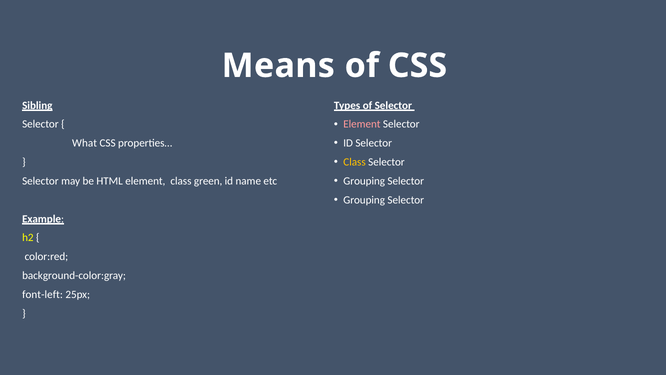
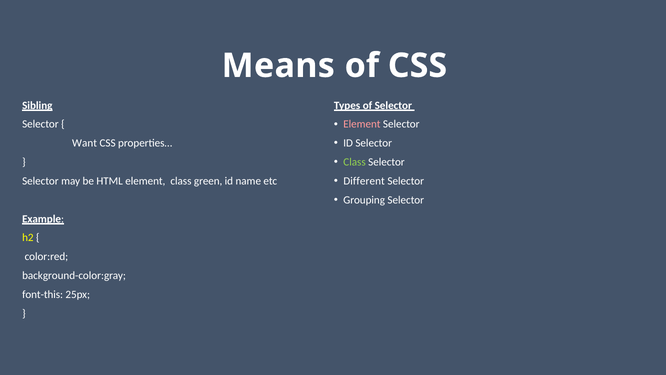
What: What -> Want (85, 143)
Class colour: yellow -> light green (355, 162)
Grouping: Grouping -> Different (364, 181)
font-left: font-left -> font-this (43, 294)
